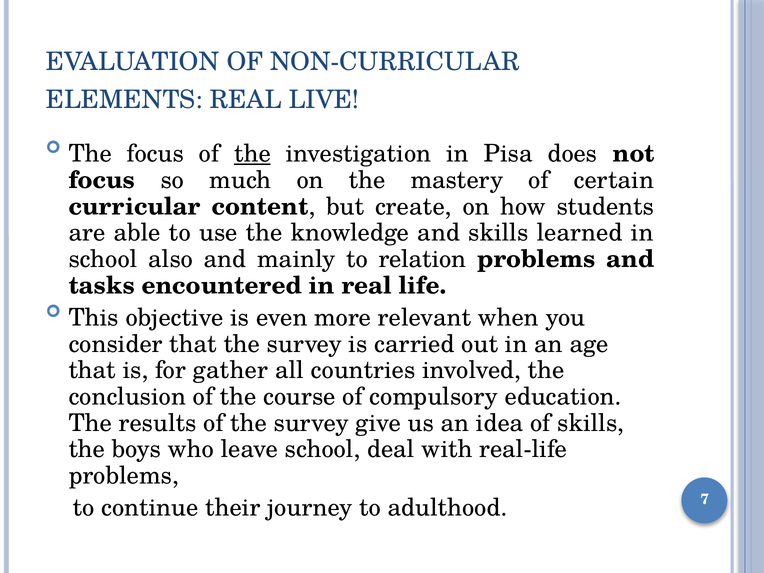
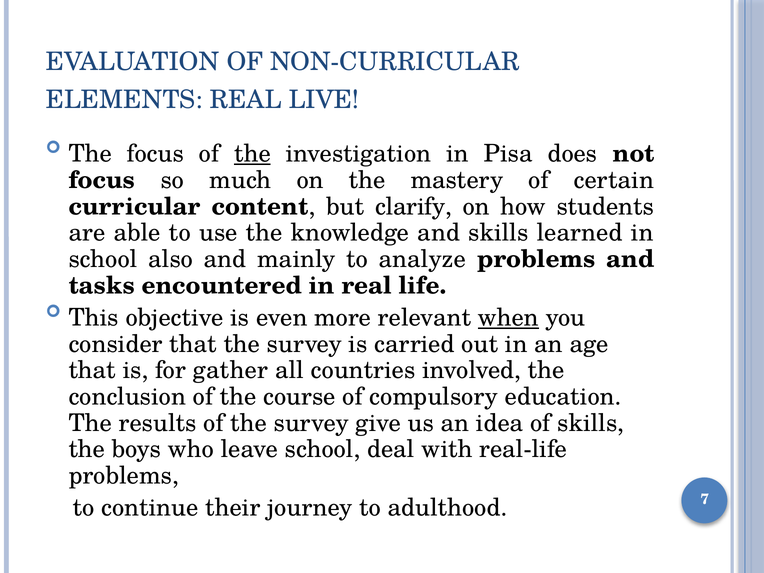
create: create -> clarify (414, 207)
relation: relation -> analyze (422, 259)
when underline: none -> present (508, 318)
